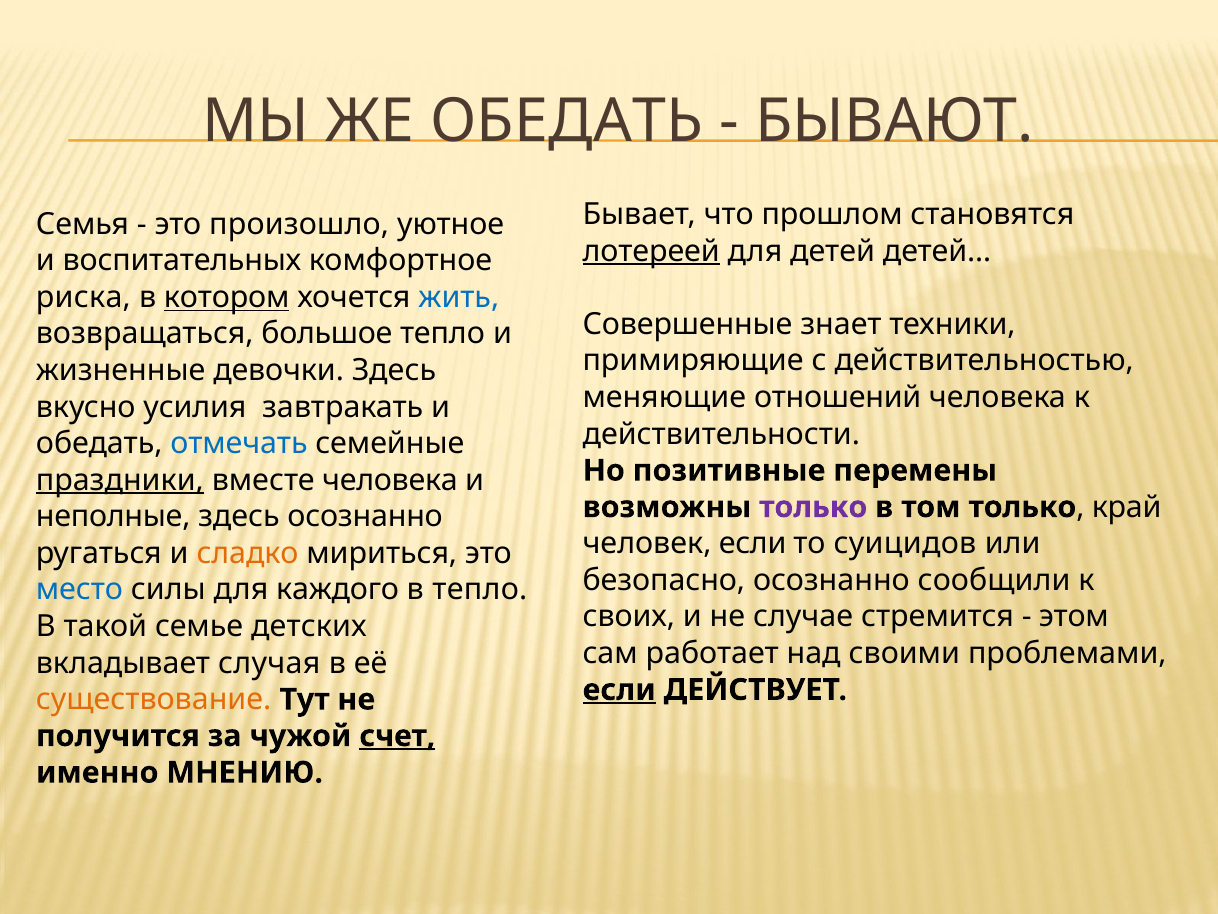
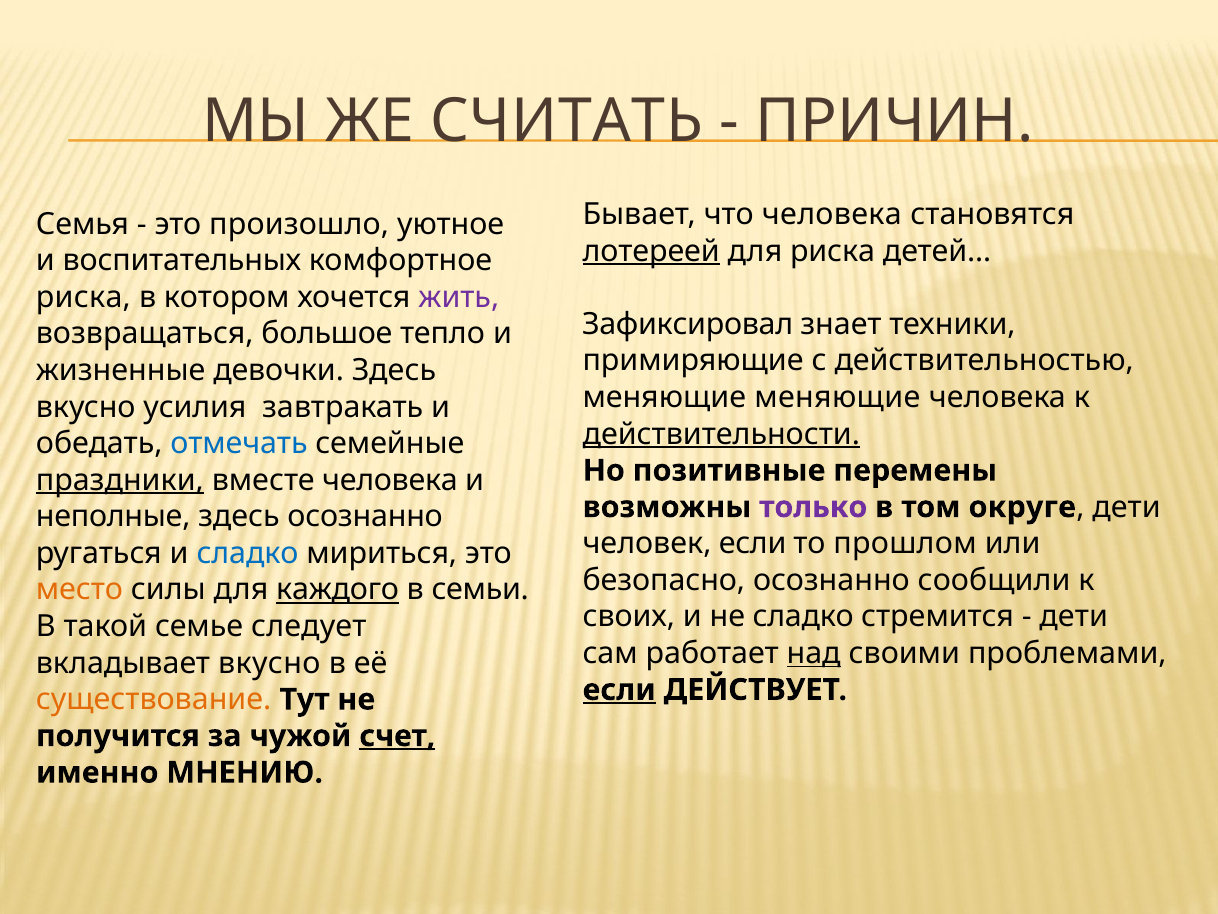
ЖЕ ОБЕДАТЬ: ОБЕДАТЬ -> СЧИТАТЬ (567, 121)
БЫВАЮТ: БЫВАЮТ -> ПРИЧИН (895, 121)
что прошлом: прошлом -> человека (832, 215)
для детей: детей -> риска (833, 251)
котором underline: present -> none (227, 297)
жить colour: blue -> purple (459, 297)
Совершенные: Совершенные -> Зафиксировал (688, 324)
меняющие отношений: отношений -> меняющие (837, 397)
действительности underline: none -> present (721, 434)
том только: только -> округе (1022, 507)
край: край -> дети (1126, 507)
суицидов: суицидов -> прошлом (905, 543)
сладко colour: orange -> blue (248, 553)
место colour: blue -> orange (79, 590)
каждого underline: none -> present (338, 590)
в тепло: тепло -> семьи (480, 590)
не случае: случае -> сладко (803, 616)
этом: этом -> дети (1074, 616)
детских: детских -> следует (309, 626)
над underline: none -> present (814, 653)
вкладывает случая: случая -> вкусно (269, 663)
